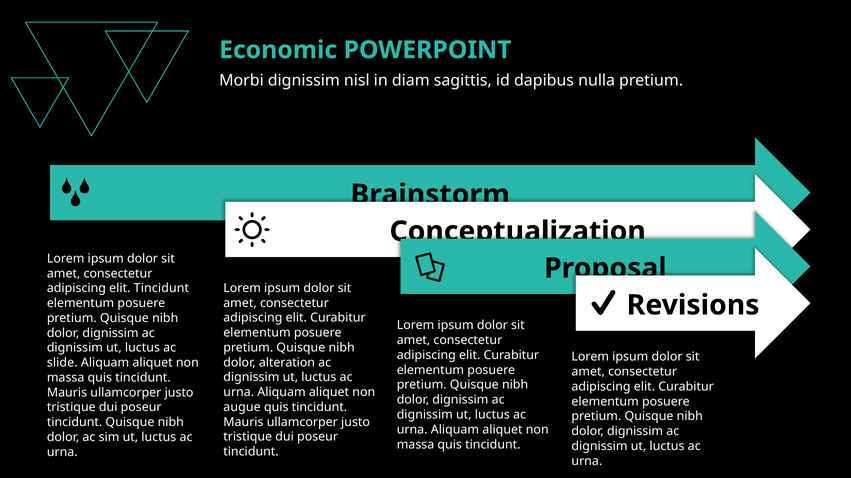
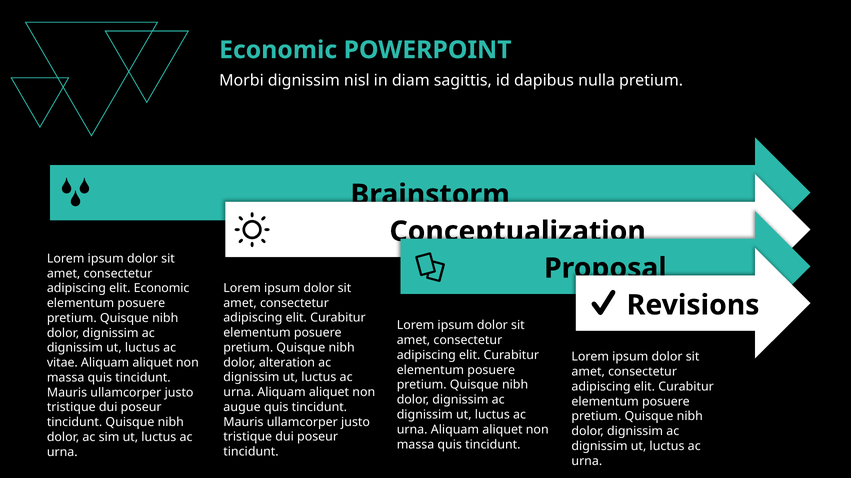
elit Tincidunt: Tincidunt -> Economic (162, 289)
slide: slide -> vitae (62, 363)
